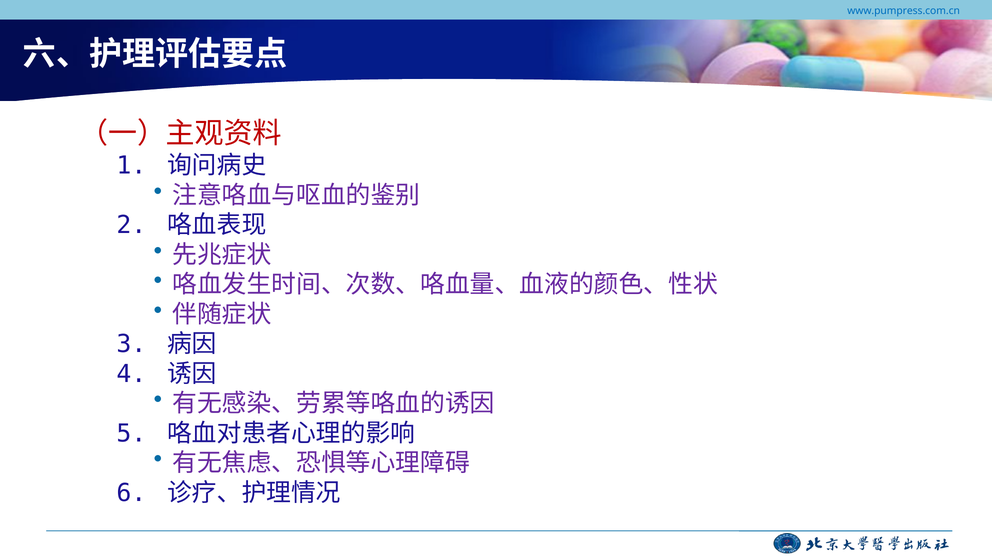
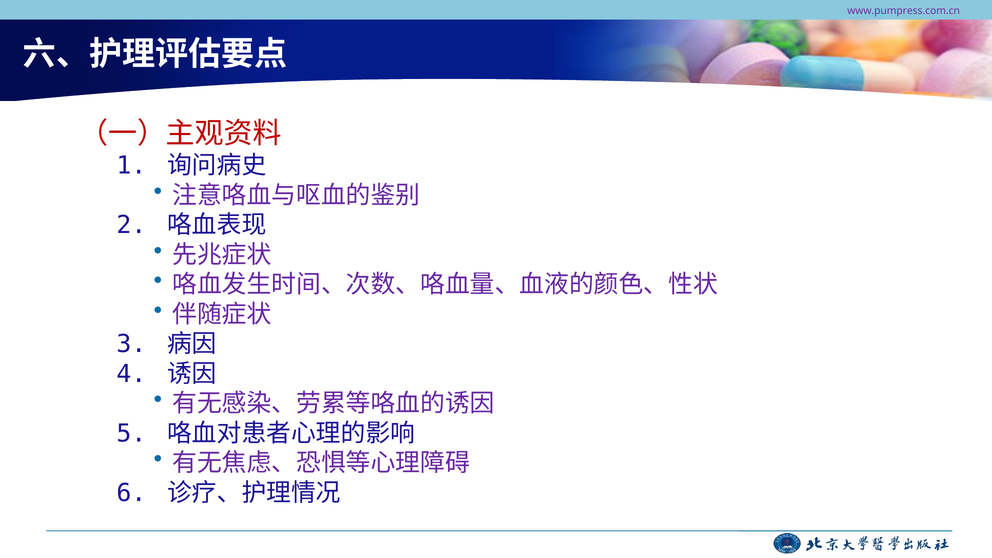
www.pumpress.com.cn colour: blue -> purple (904, 11)
